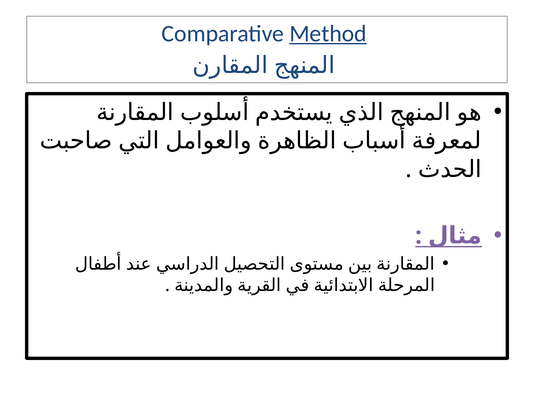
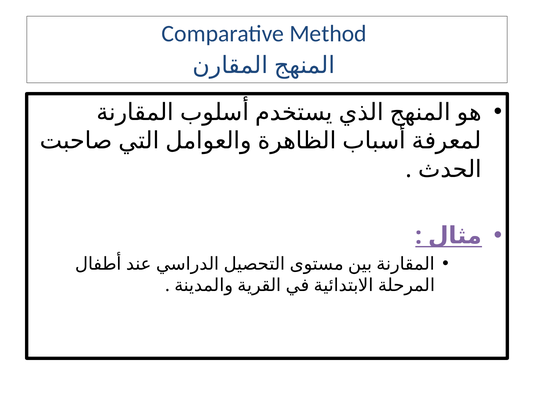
Method underline: present -> none (328, 33)
